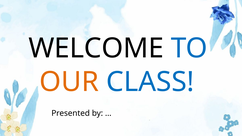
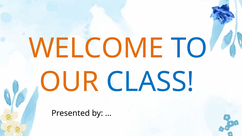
WELCOME colour: black -> orange (96, 48)
